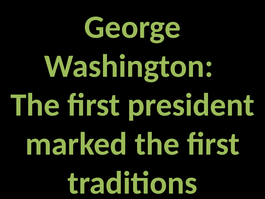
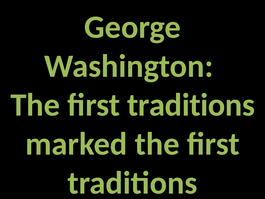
president: president -> traditions (191, 105)
